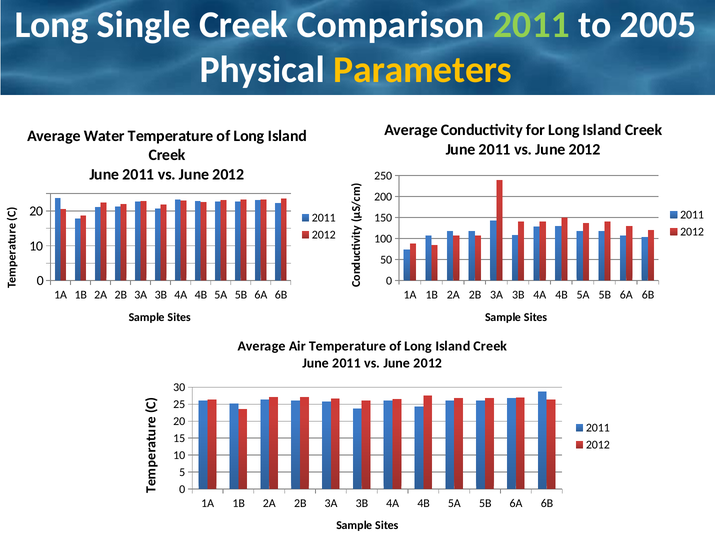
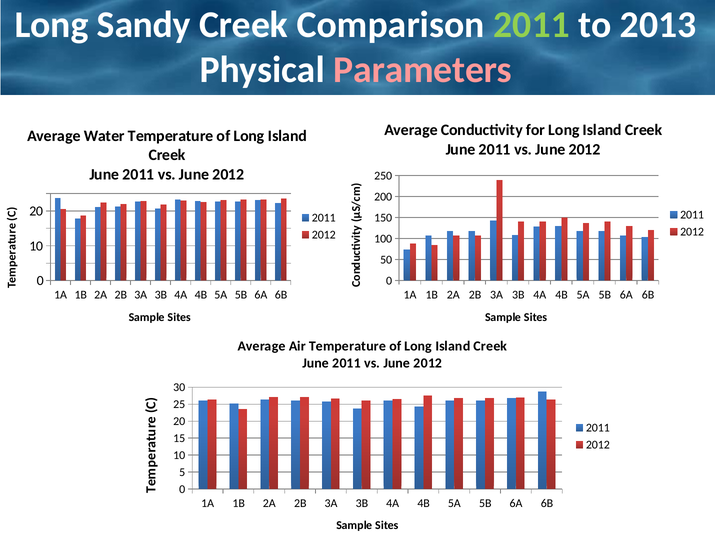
Single: Single -> Sandy (144, 25)
2005: 2005 -> 2013 (658, 25)
Parameters colour: yellow -> pink (423, 70)
